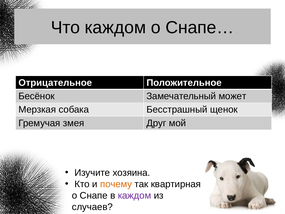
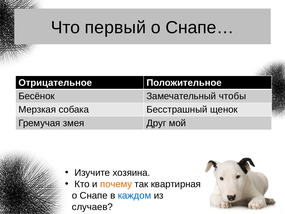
Что каждом: каждом -> первый (115, 28)
может: может -> чтобы (232, 96)
каждом colour: purple -> blue (135, 195)
